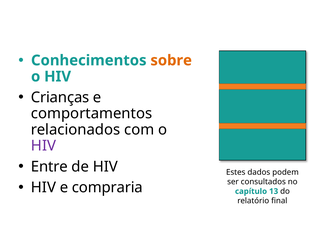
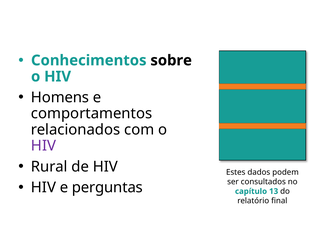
sobre colour: orange -> black (171, 60)
Crianças: Crianças -> Homens (60, 97)
Entre: Entre -> Rural (49, 166)
compraria: compraria -> perguntas (107, 187)
